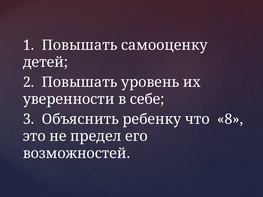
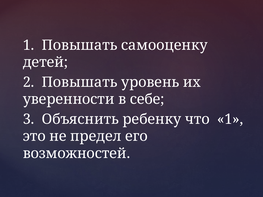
что 8: 8 -> 1 (230, 119)
